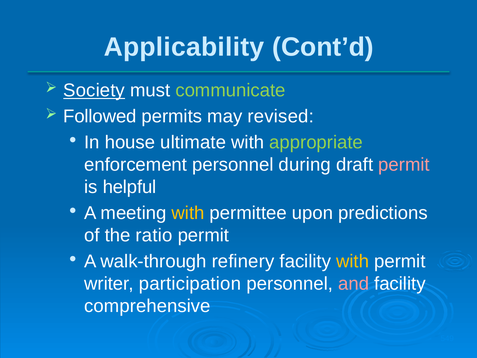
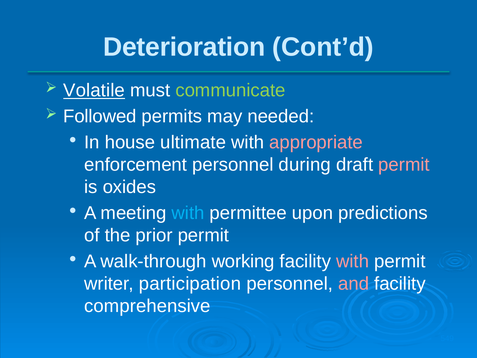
Applicability: Applicability -> Deterioration (184, 47)
Society: Society -> Volatile (94, 90)
revised: revised -> needed (281, 116)
appropriate colour: light green -> pink (316, 142)
helpful: helpful -> oxides (129, 187)
with colour: yellow -> light blue (188, 213)
ratio: ratio -> prior (154, 235)
refinery: refinery -> working (243, 261)
with colour: yellow -> pink (353, 261)
